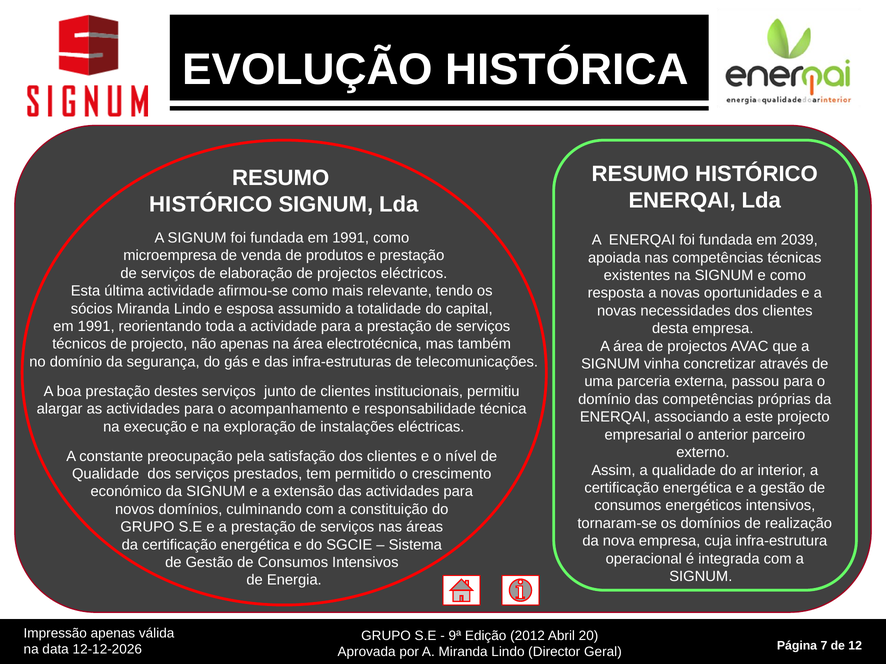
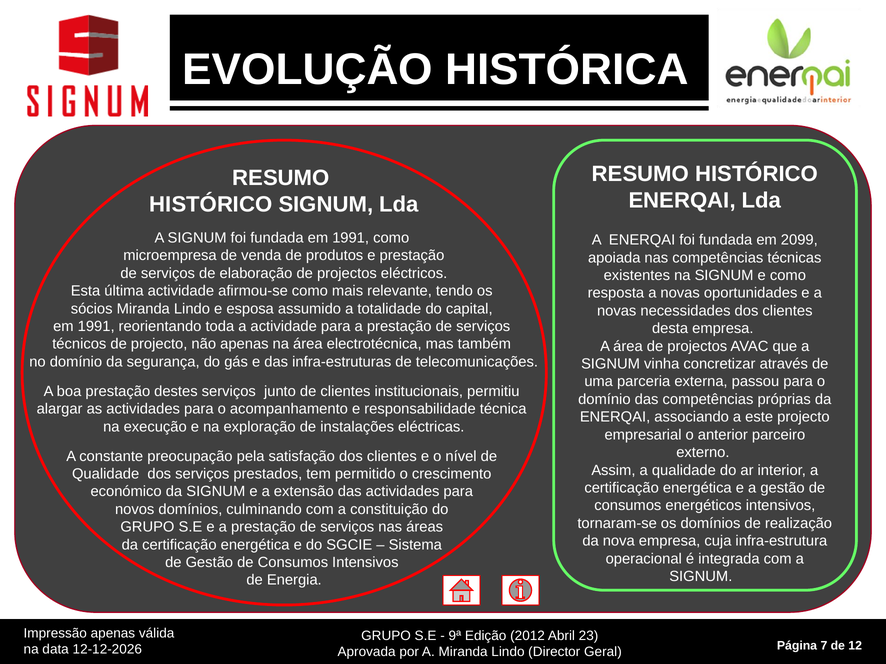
2039: 2039 -> 2099 (799, 240)
20: 20 -> 23 (589, 636)
